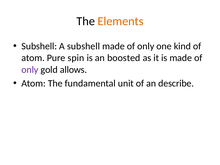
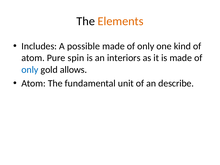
Subshell: Subshell -> Includes (39, 46)
A subshell: subshell -> possible (83, 46)
boosted: boosted -> interiors (124, 58)
only colour: purple -> blue (30, 70)
